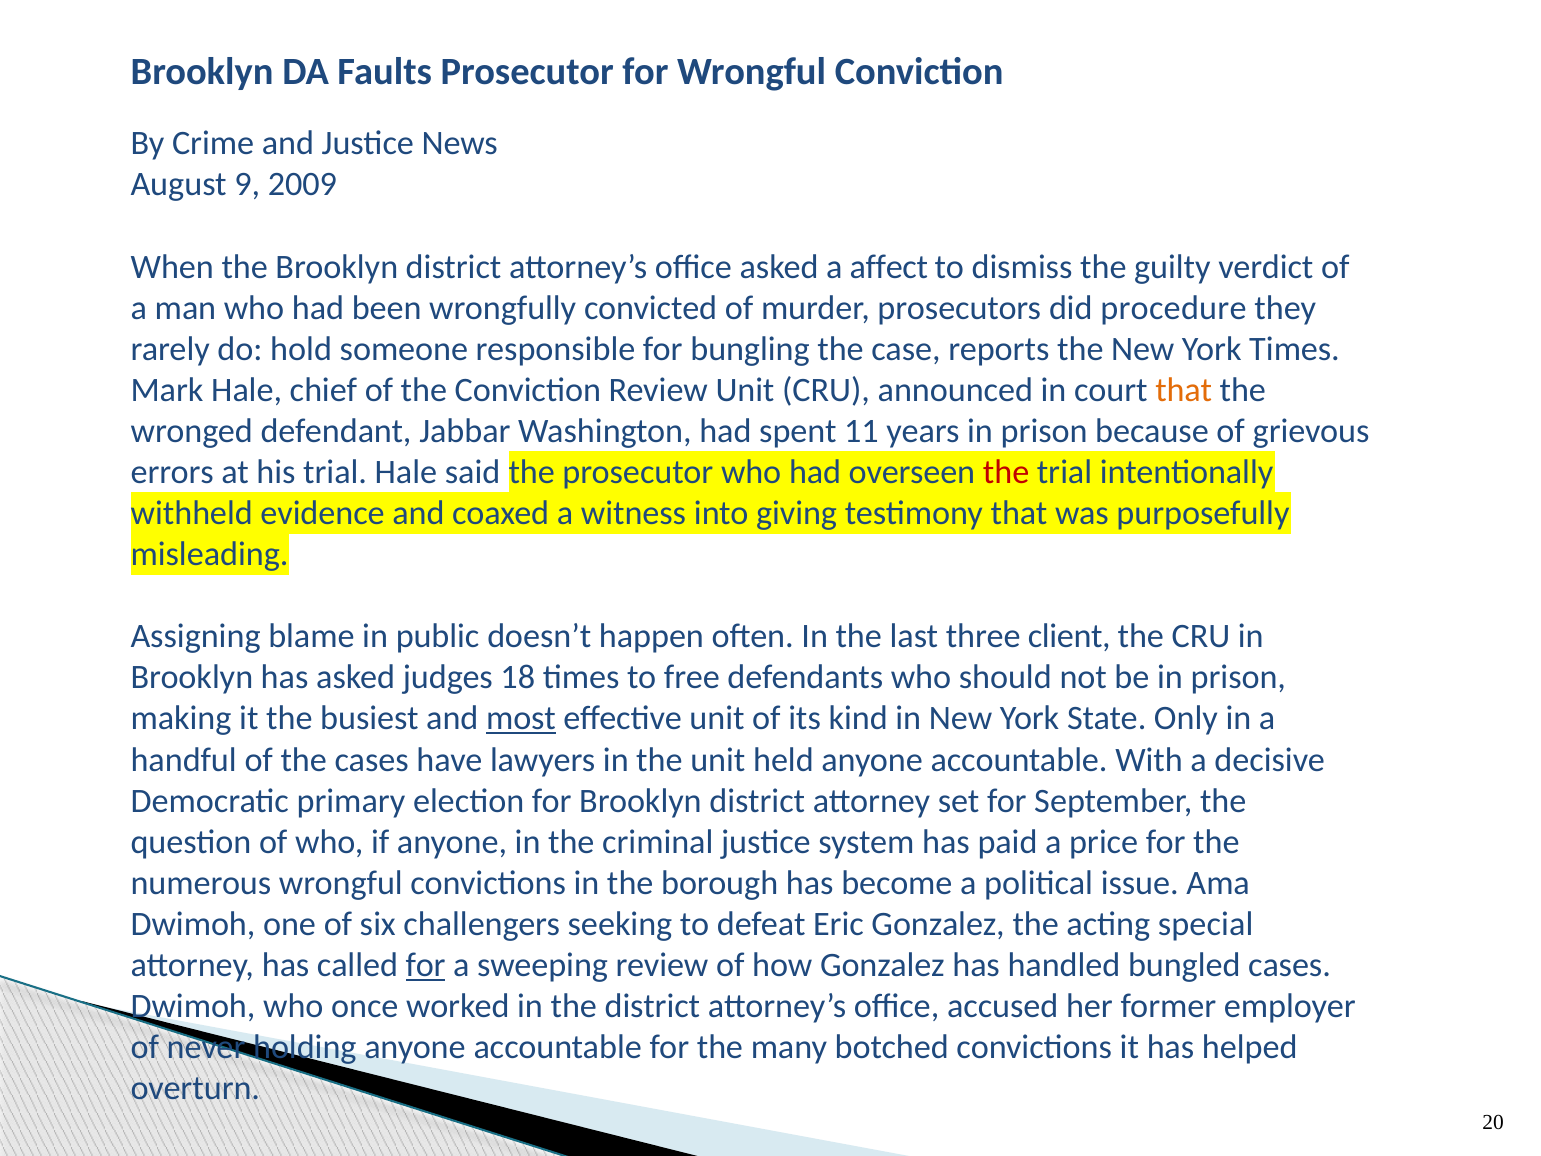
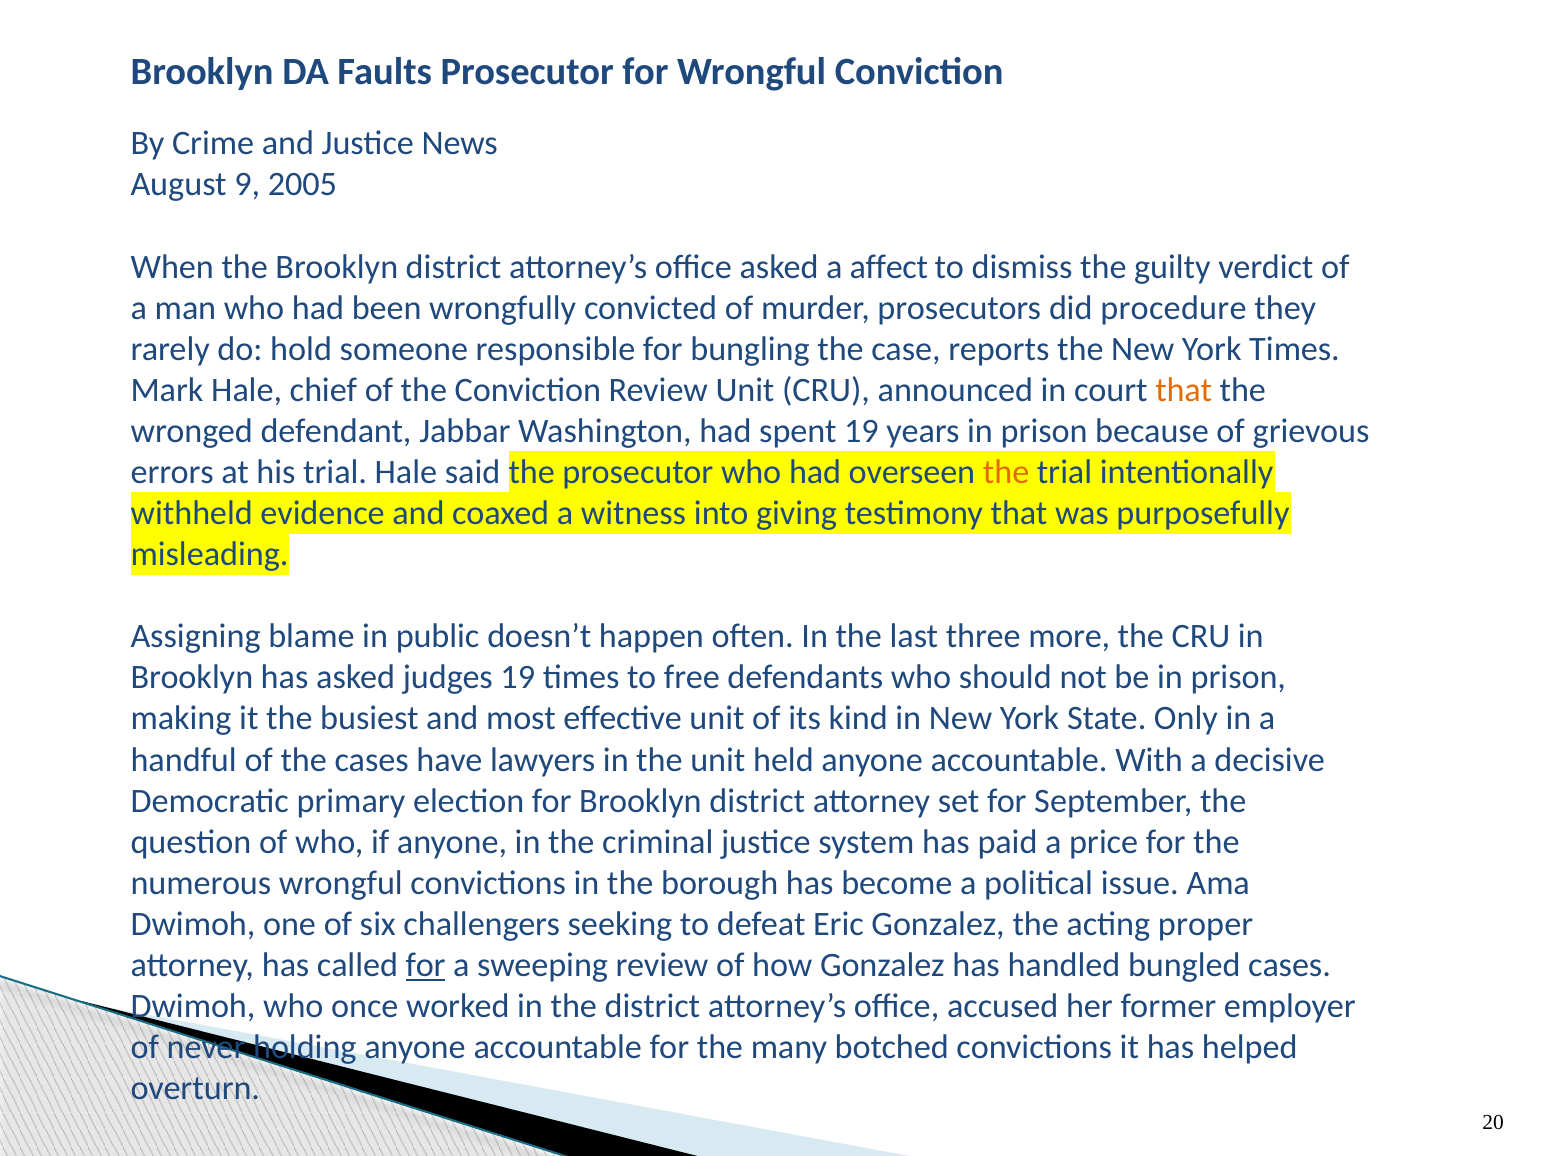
2009: 2009 -> 2005 (302, 185)
spent 11: 11 -> 19 (861, 431)
the colour: red -> orange (1006, 472)
client: client -> more (1069, 636)
judges 18: 18 -> 19 (518, 677)
most underline: present -> none (521, 719)
special: special -> proper (1206, 924)
